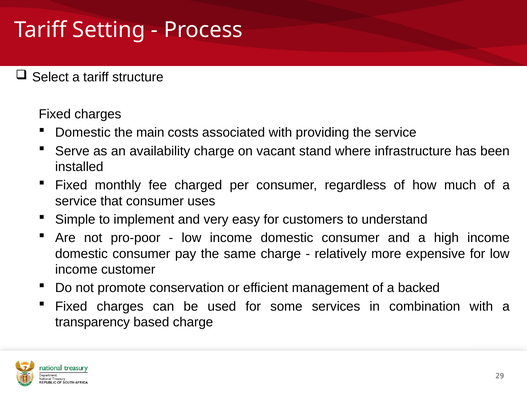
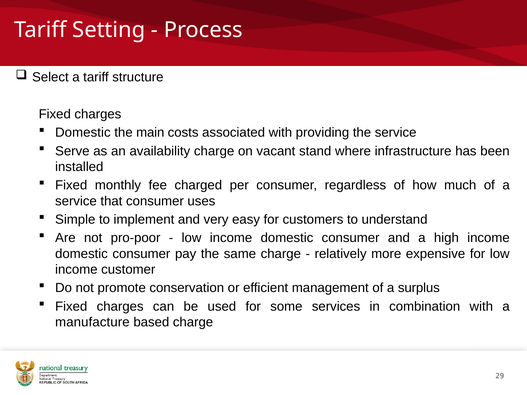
backed: backed -> surplus (419, 288)
transparency: transparency -> manufacture (92, 322)
